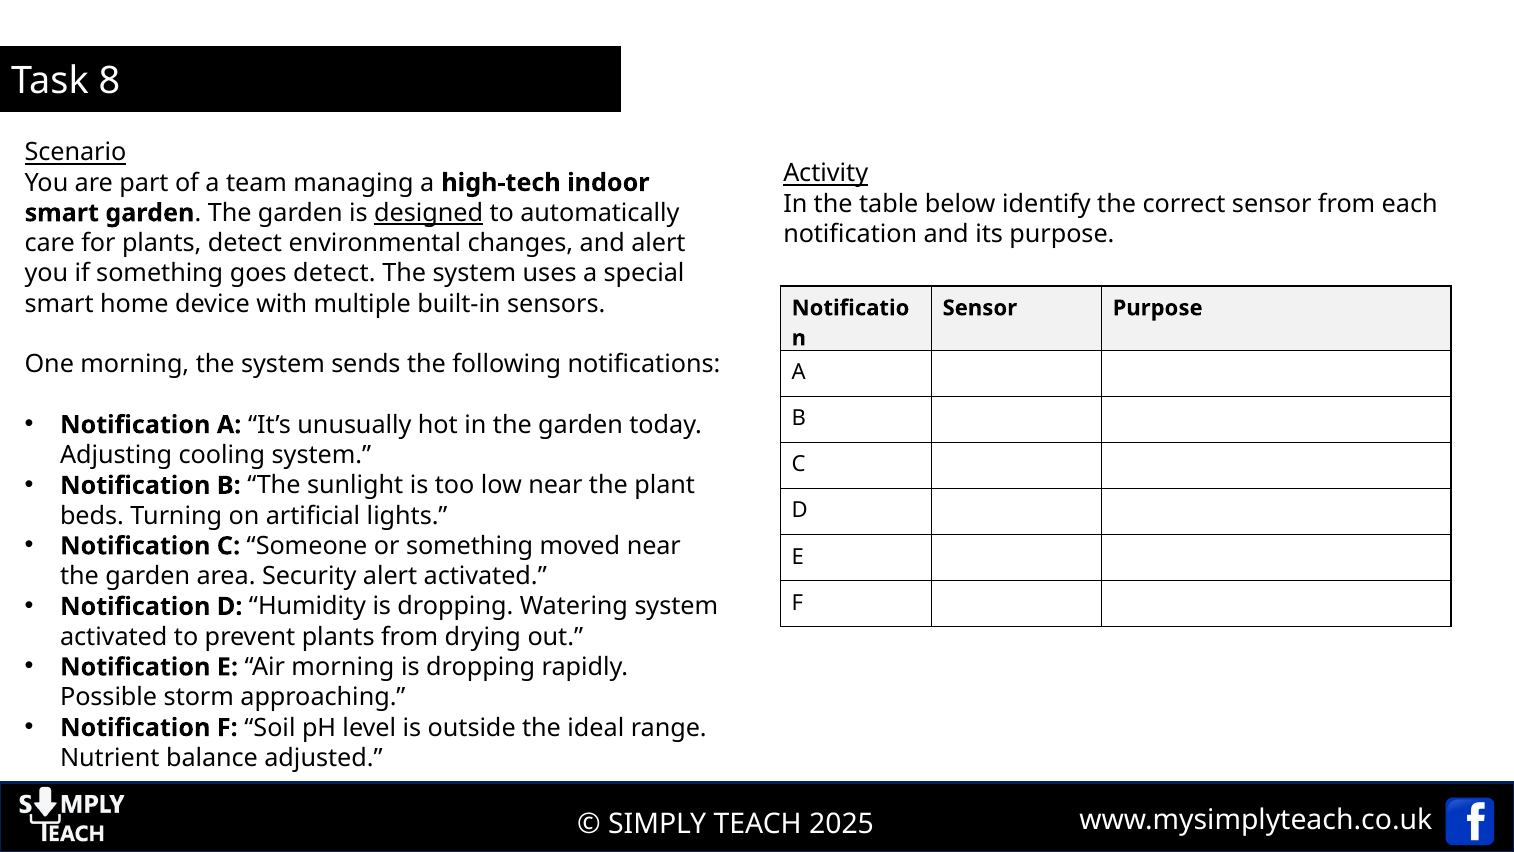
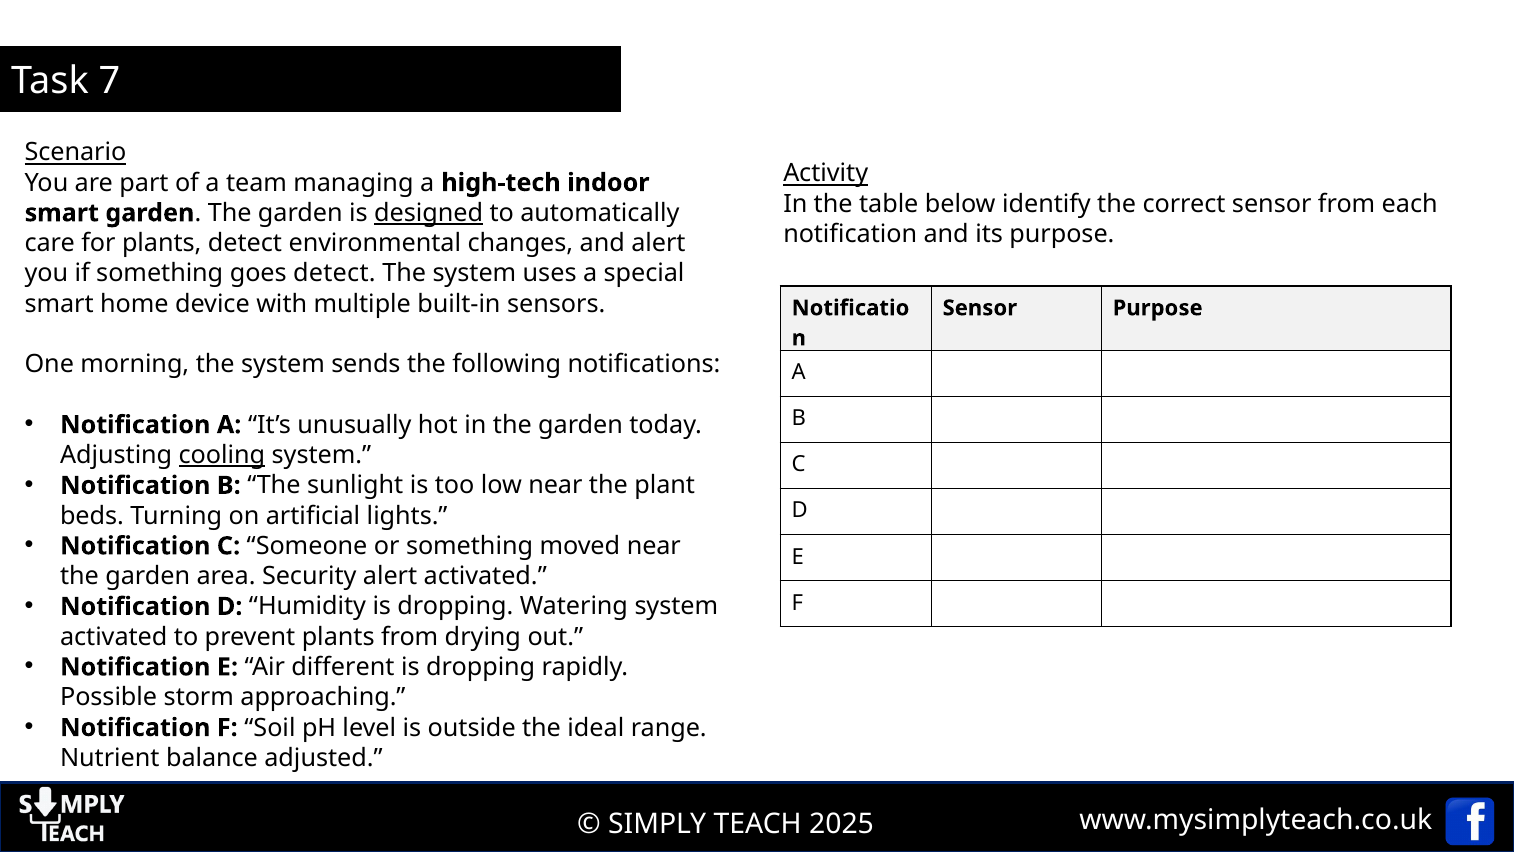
Task 8: 8 -> 7 (109, 81)
cooling underline: none -> present (222, 455)
Air morning: morning -> different (343, 667)
